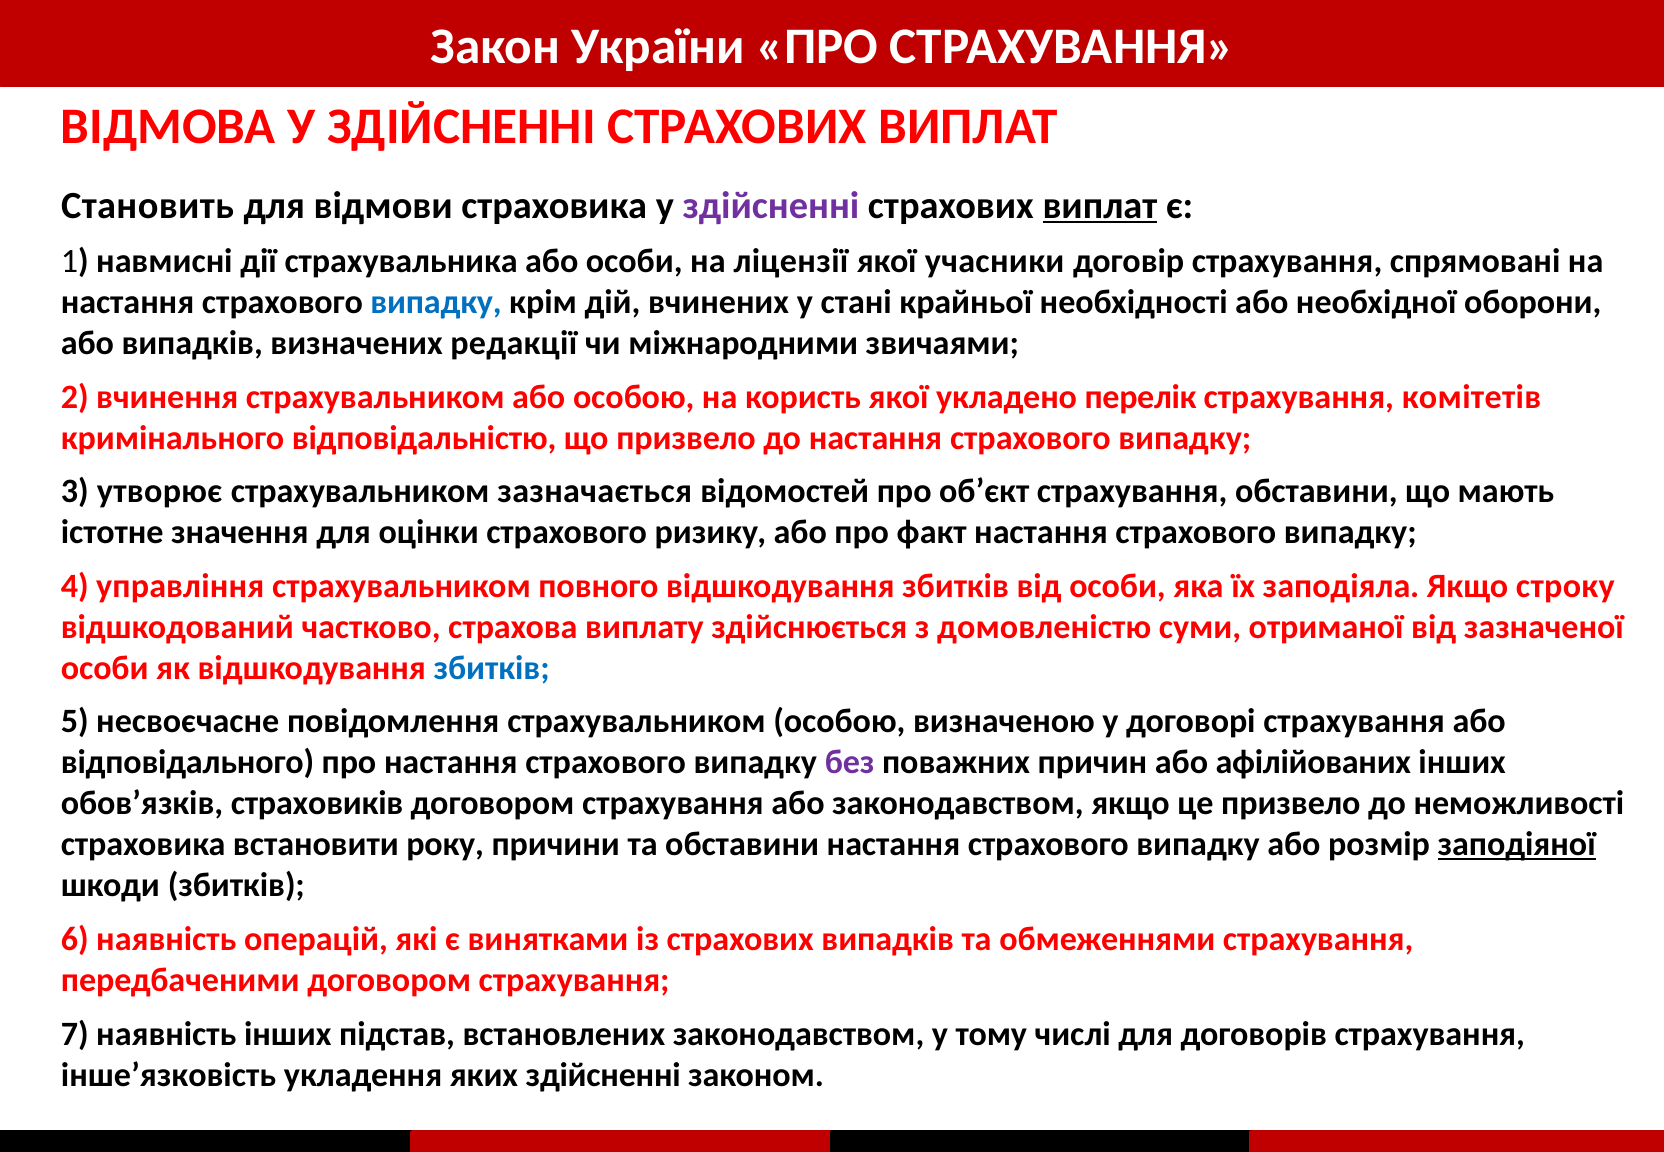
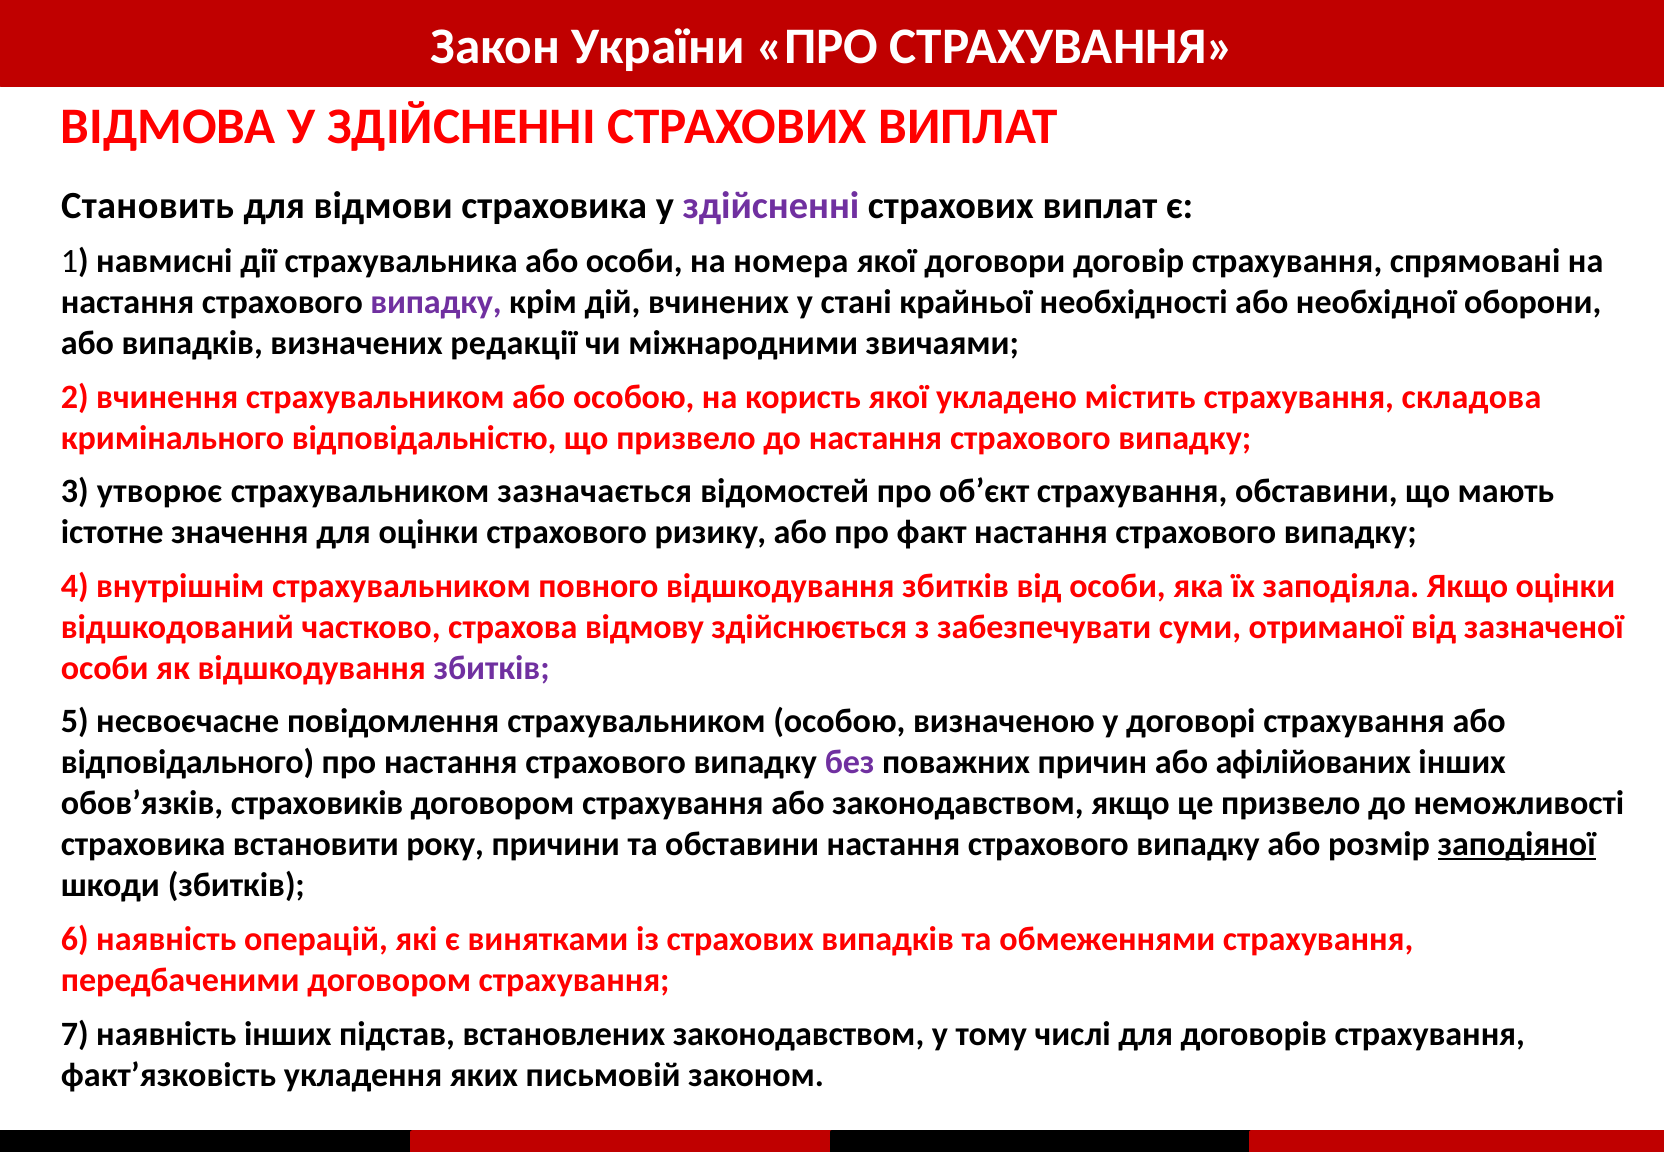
виплат underline: present -> none (1100, 205)
ліцензії: ліцензії -> номера (791, 261)
учасники: учасники -> договори (995, 261)
випадку colour: blue -> purple (436, 302)
перелік: перелік -> містить (1140, 397)
комітетів: комітетів -> складова (1472, 397)
управління: управління -> внутрішнім (180, 586)
Якщо строку: строку -> оцінки (1566, 586)
виплату: виплату -> відмову (645, 627)
домовленістю: домовленістю -> забезпечувати (1044, 627)
збитків colour: blue -> purple (492, 668)
інше’язковість: інше’язковість -> факт’язковість (169, 1075)
яких здійсненні: здійсненні -> письмовій (603, 1075)
